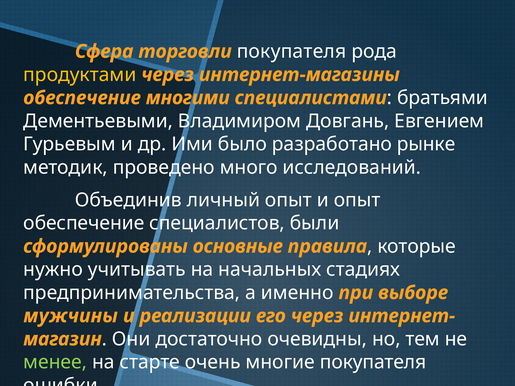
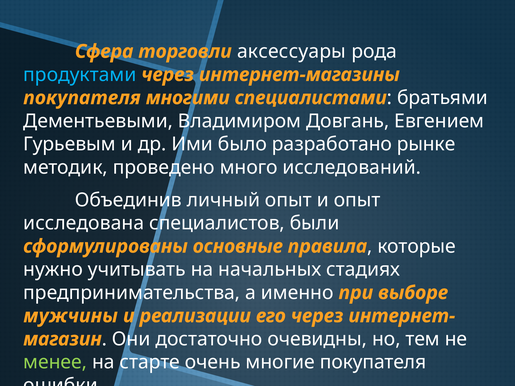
торговли покупателя: покупателя -> аксессуары (291, 51)
продуктами colour: yellow -> light blue (80, 75)
обеспечение: обеспечение -> покупателя (82, 98)
обеспечение: обеспечение -> исследована (84, 223)
